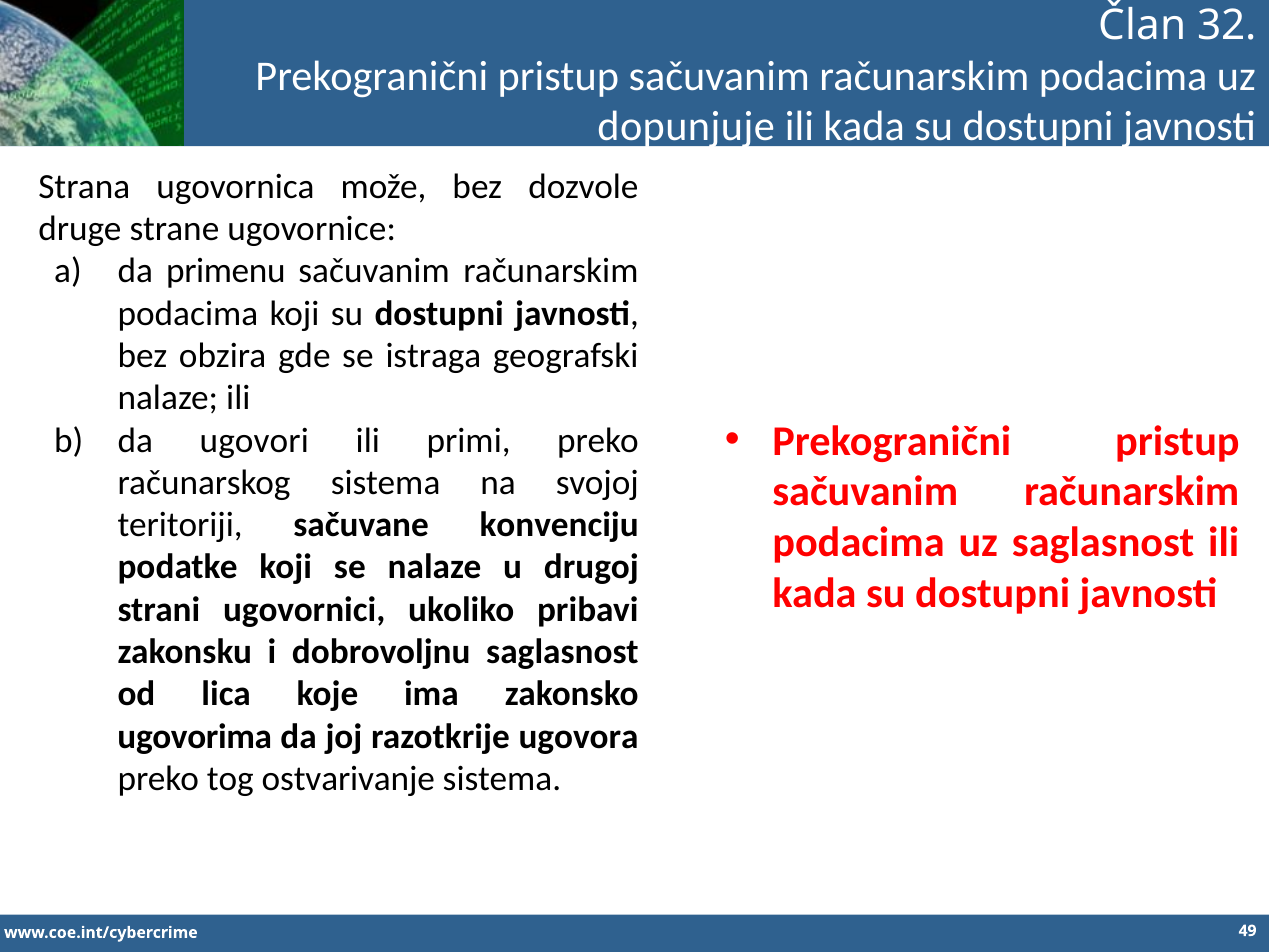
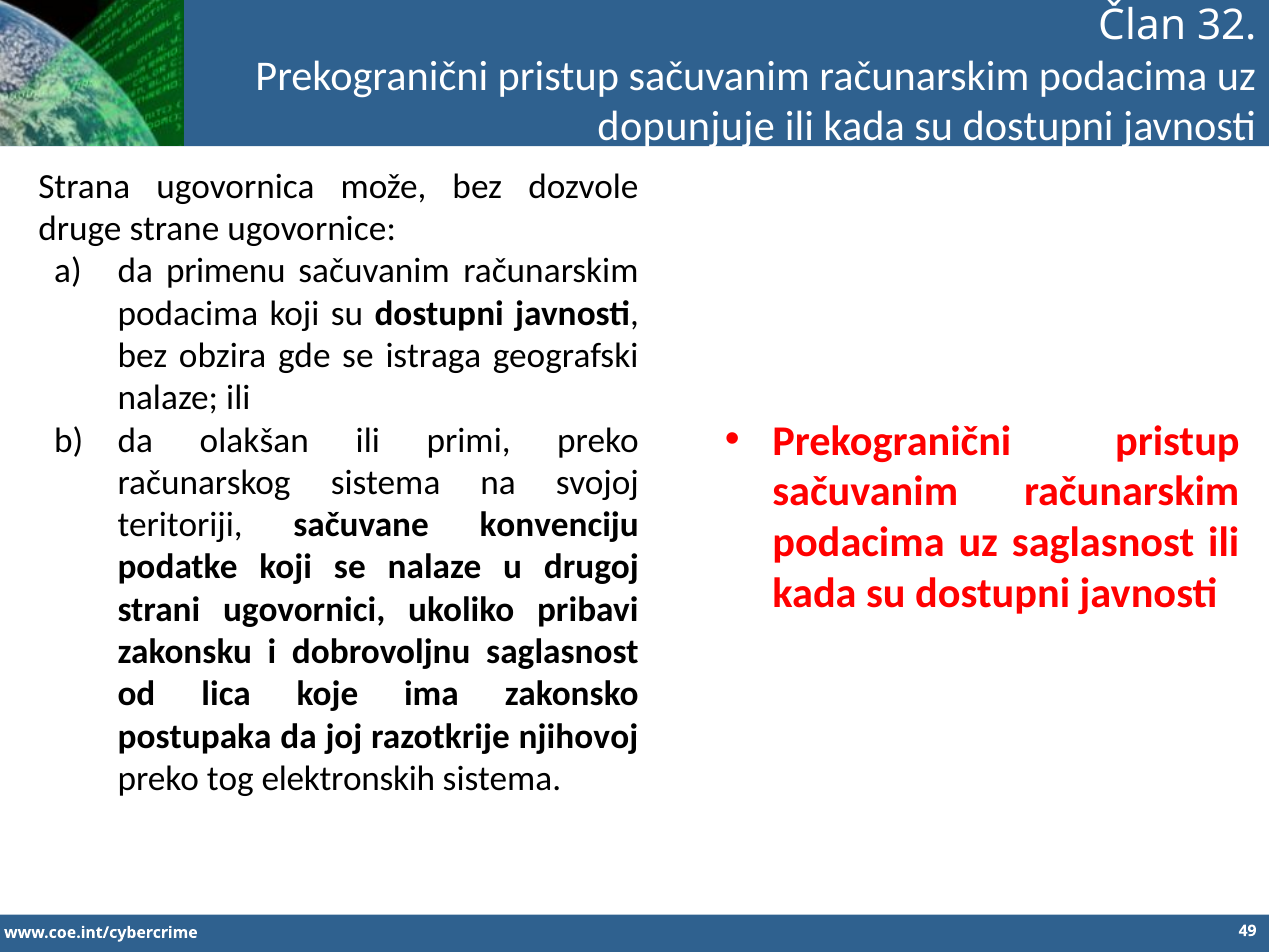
ugovori: ugovori -> olakšan (254, 440)
ugovorima: ugovorima -> postupaka (195, 736)
ugovora: ugovora -> njihovoj (578, 736)
ostvarivanje: ostvarivanje -> elektronskih (348, 779)
